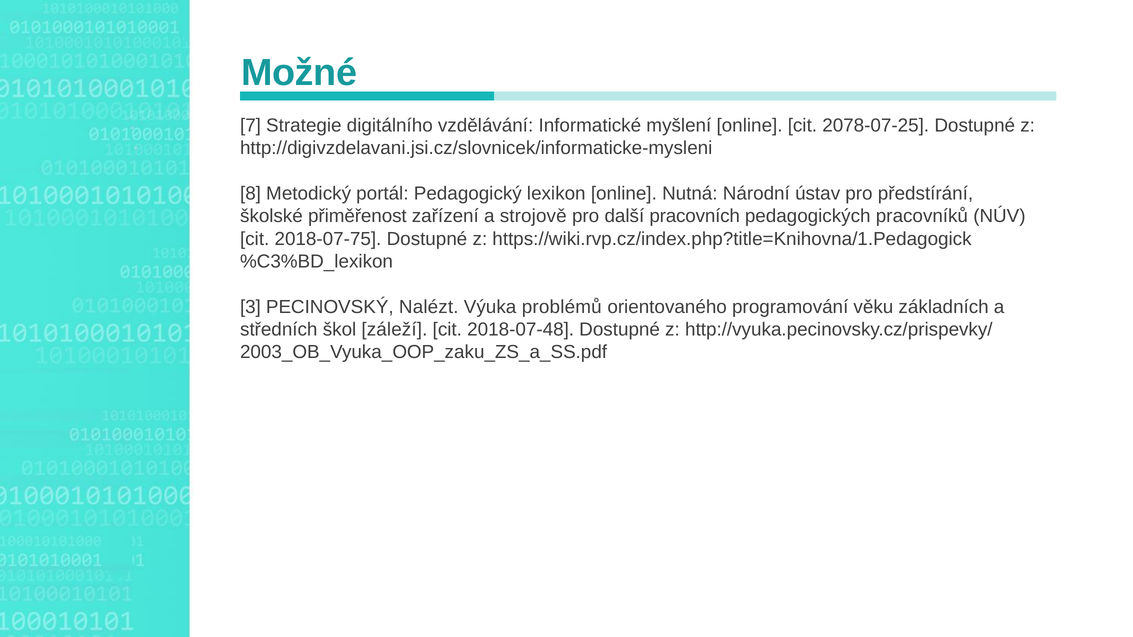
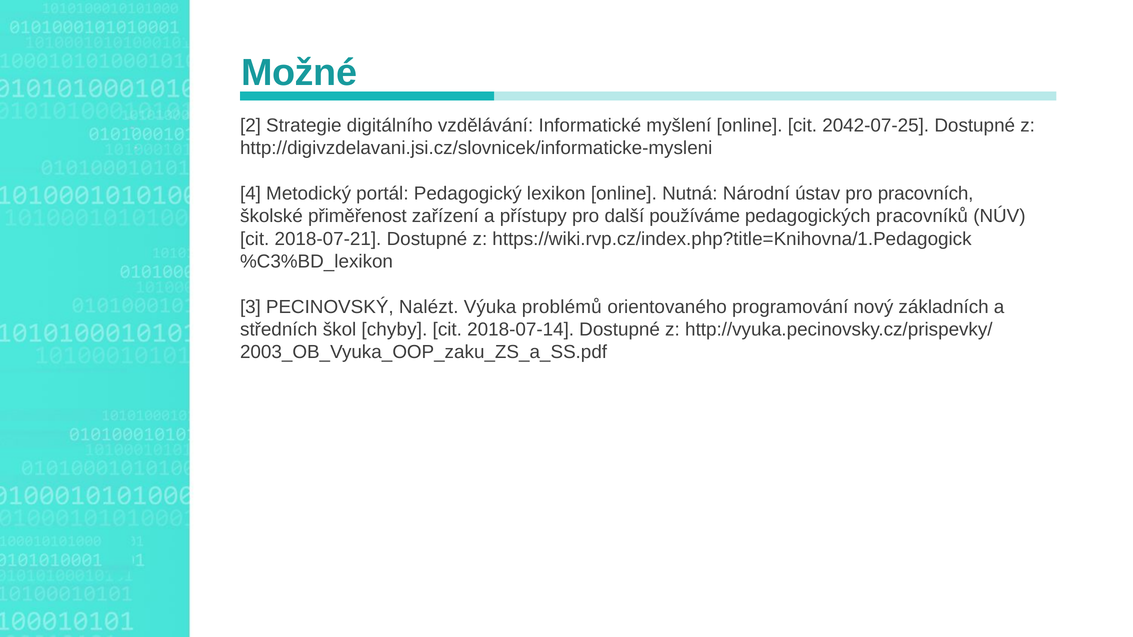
7: 7 -> 2 (251, 126)
2078-07-25: 2078-07-25 -> 2042-07-25 (876, 126)
8: 8 -> 4 (251, 194)
předstírání: předstírání -> pracovních (926, 194)
strojově: strojově -> přístupy (533, 216)
pracovních: pracovních -> používáme (695, 216)
2018-07-75: 2018-07-75 -> 2018-07-21 (328, 239)
věku: věku -> nový (873, 307)
záleží: záleží -> chyby (394, 330)
2018-07-48: 2018-07-48 -> 2018-07-14 (521, 330)
